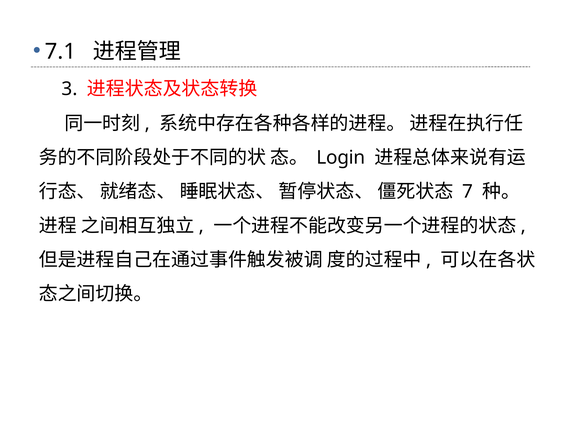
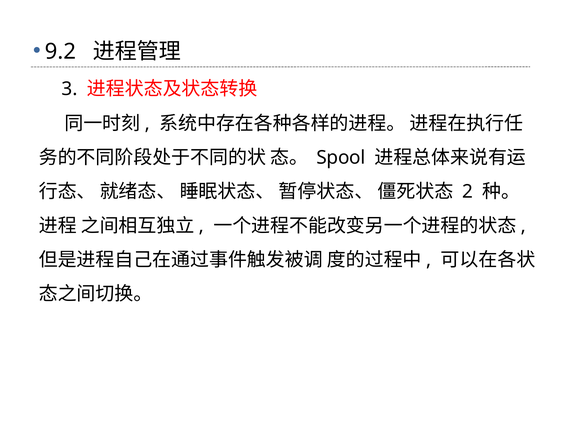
7.1: 7.1 -> 9.2 (60, 51)
Login: Login -> Spool (341, 158)
7: 7 -> 2 (467, 192)
